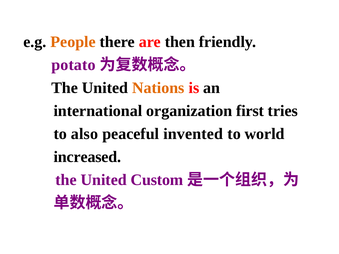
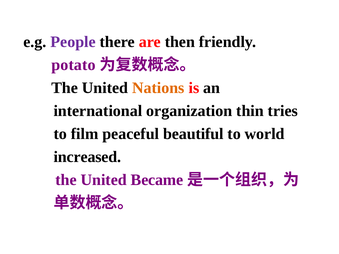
People colour: orange -> purple (73, 42)
first: first -> thin (250, 111)
also: also -> film (85, 134)
invented: invented -> beautiful (193, 134)
Custom: Custom -> Became (157, 180)
